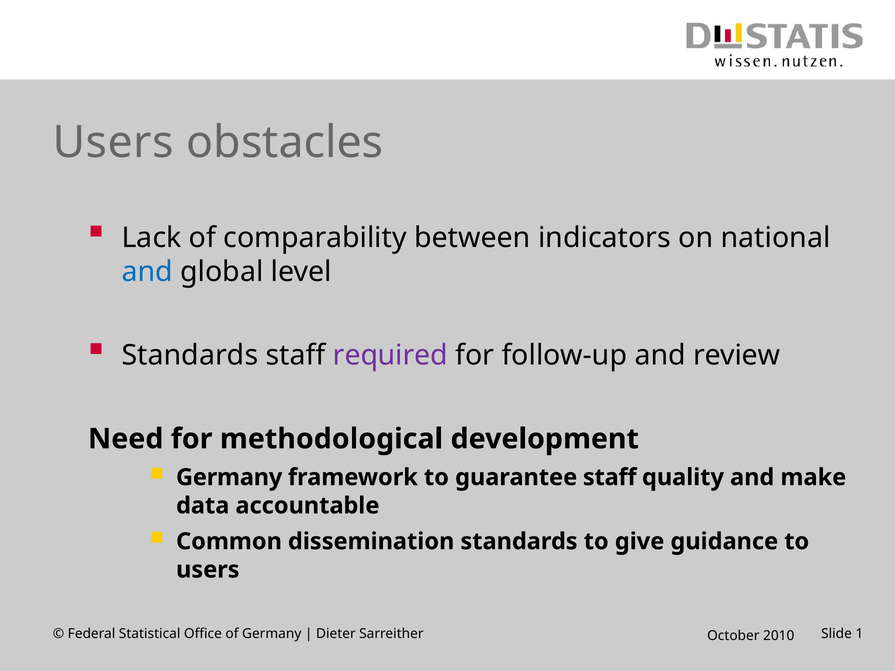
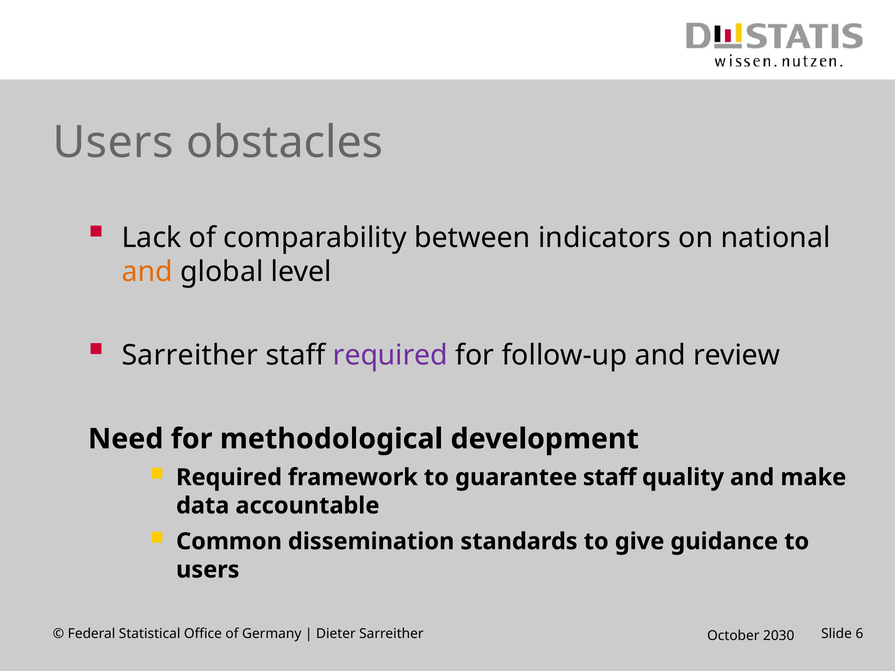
and colour: blue -> orange (147, 272)
Standards: Standards -> Sarreither (190, 356)
Germany: Germany -> Required (229, 478)
1: 1 -> 6 (859, 634)
2010: 2010 -> 2030 (779, 636)
